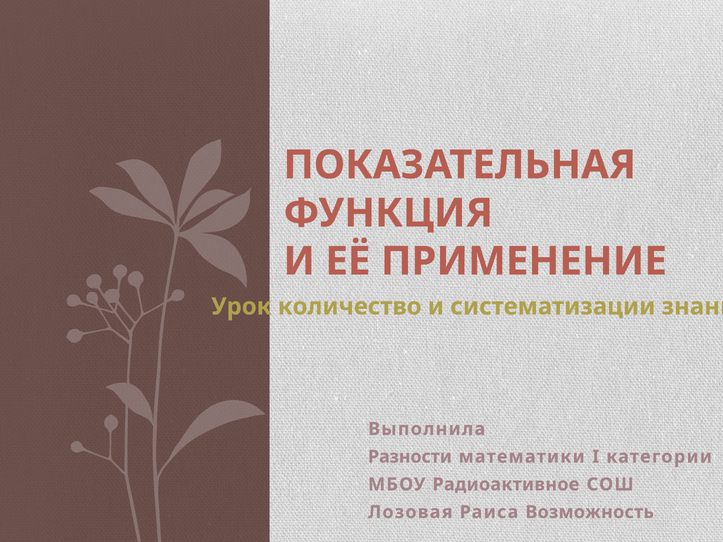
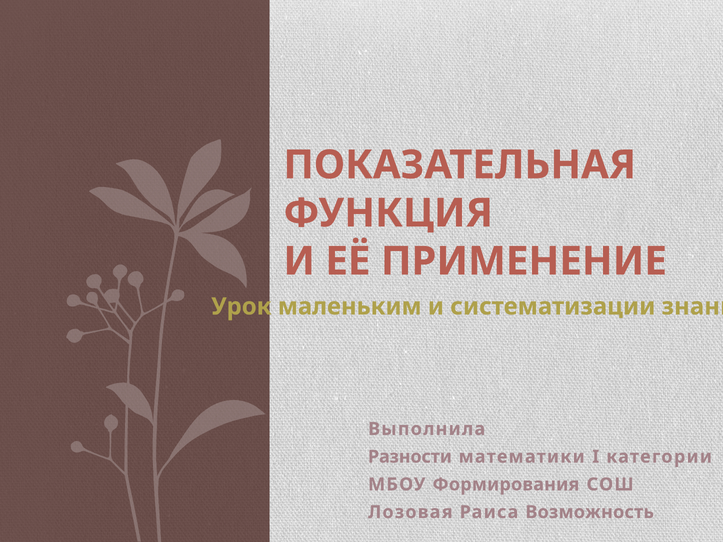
количество: количество -> маленьким (350, 307)
Радиоактивное: Радиоактивное -> Формирования (506, 485)
